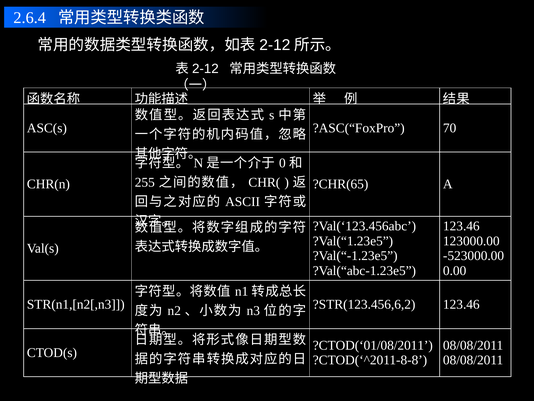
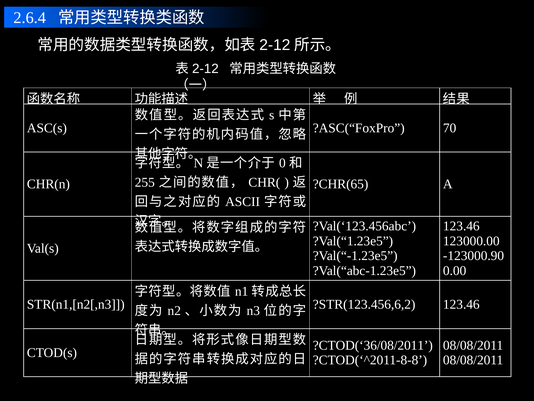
-523000.00: -523000.00 -> -123000.90 (474, 255)
?CTOD(‘01/08/2011: ?CTOD(‘01/08/2011 -> ?CTOD(‘36/08/2011 (373, 345)
